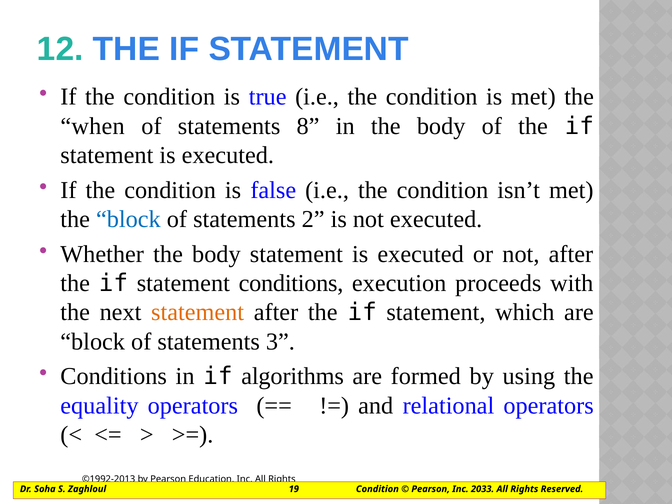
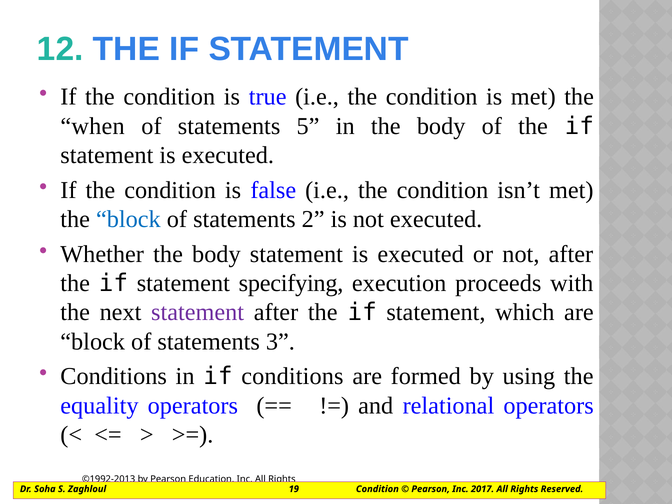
8: 8 -> 5 (308, 126)
statement conditions: conditions -> specifying (291, 283)
statement colour: orange -> purple (198, 312)
if algorithms: algorithms -> conditions (292, 376)
2033: 2033 -> 2017 (483, 489)
